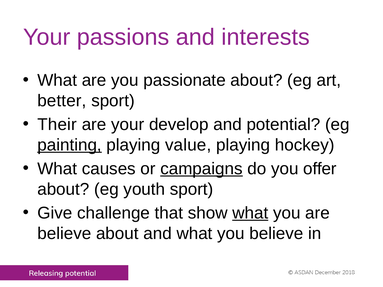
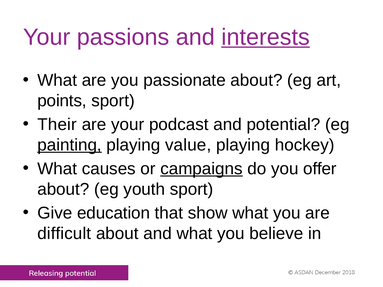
interests underline: none -> present (266, 37)
better: better -> points (62, 101)
develop: develop -> podcast (179, 125)
challenge: challenge -> education (114, 213)
what underline: present -> none (250, 213)
believe: believe -> difficult (64, 234)
